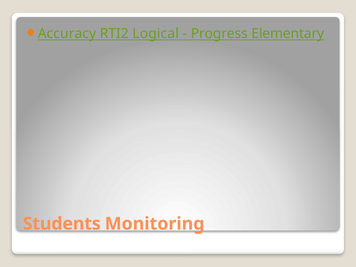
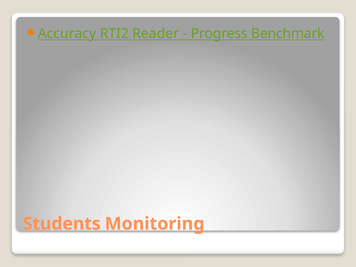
Logical: Logical -> Reader (156, 33)
Elementary: Elementary -> Benchmark (288, 33)
